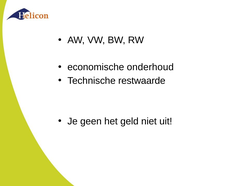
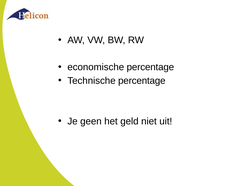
economische onderhoud: onderhoud -> percentage (150, 67)
Technische restwaarde: restwaarde -> percentage (142, 81)
